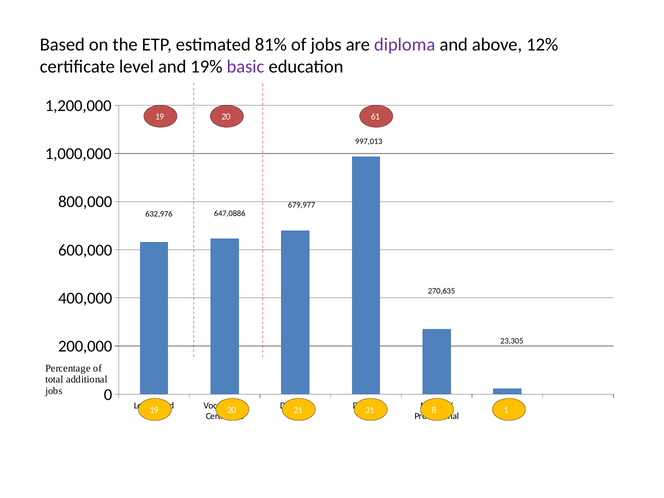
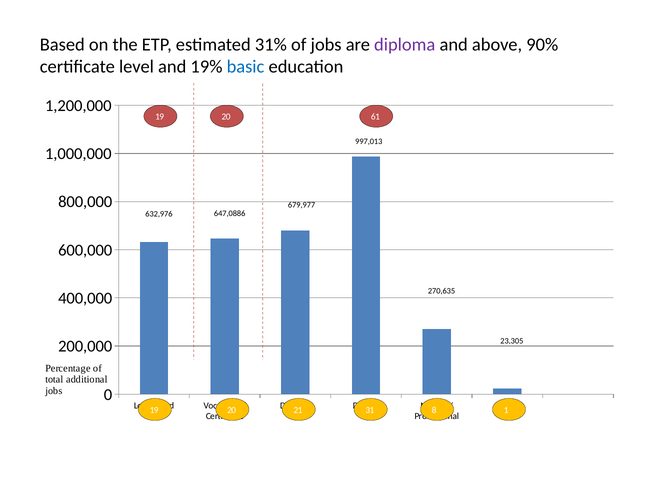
81%: 81% -> 31% (271, 44)
12%: 12% -> 90% (542, 44)
basic colour: purple -> blue (246, 67)
